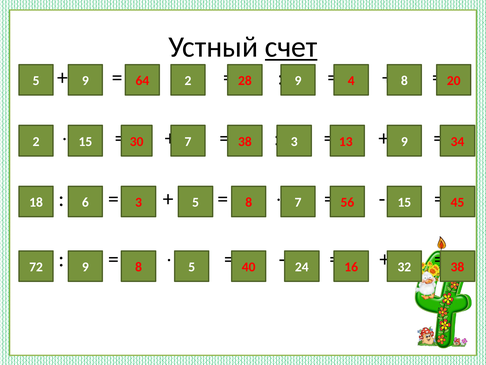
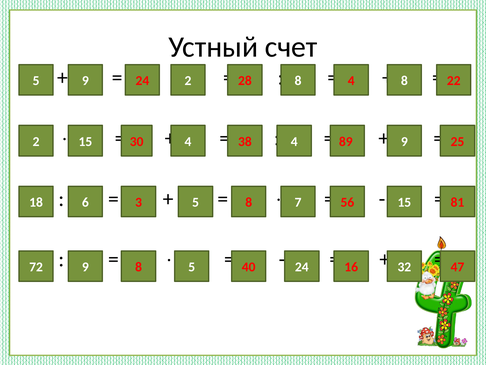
счет underline: present -> none (291, 47)
9 64: 64 -> 24 (142, 81)
28 9: 9 -> 8 (298, 81)
20: 20 -> 22 (454, 81)
30 7: 7 -> 4 (188, 141)
38 3: 3 -> 4 (294, 141)
13: 13 -> 89 (346, 141)
34: 34 -> 25 (457, 141)
45: 45 -> 81 (457, 202)
32 38: 38 -> 47 (457, 267)
